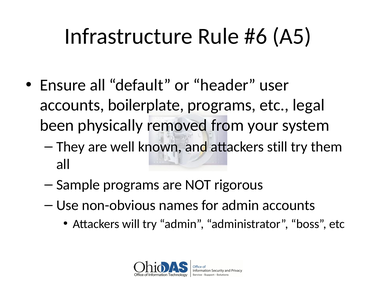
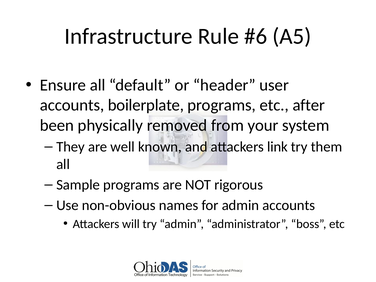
legal: legal -> after (309, 105)
still: still -> link (277, 147)
